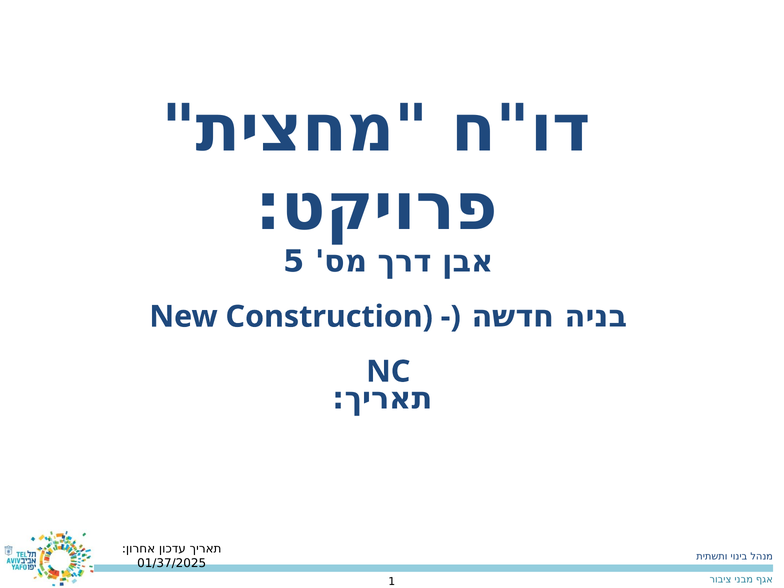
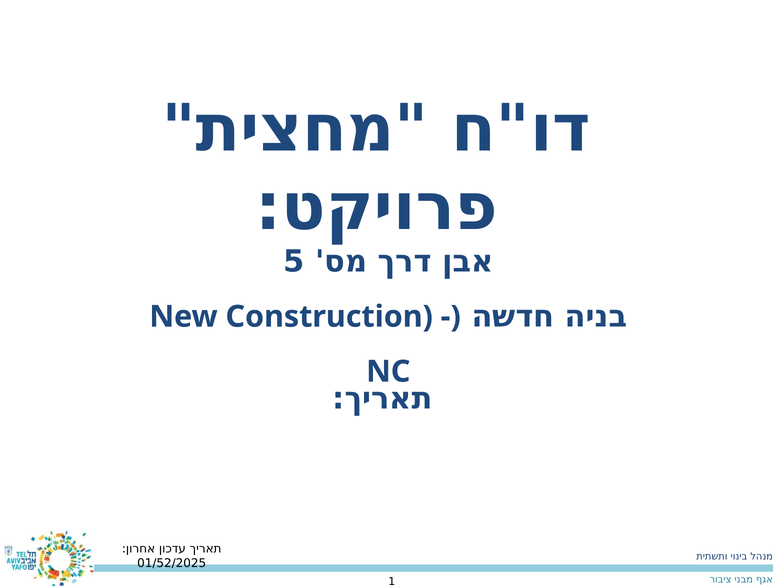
01/37/2025: 01/37/2025 -> 01/52/2025 (172, 563)
